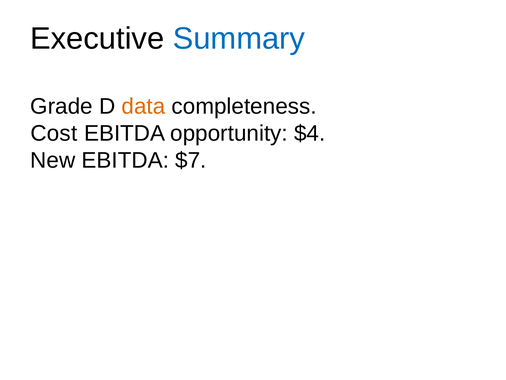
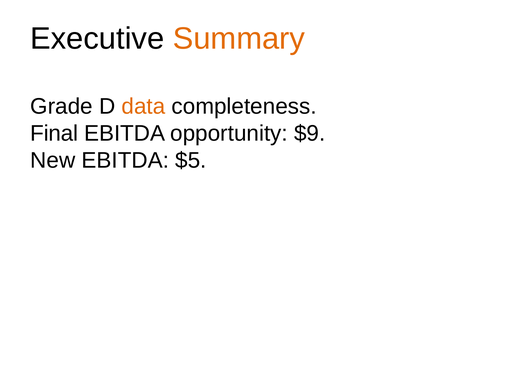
Summary colour: blue -> orange (239, 38)
Cost: Cost -> Final (54, 133)
$4: $4 -> $9 (310, 133)
$7: $7 -> $5 (191, 160)
